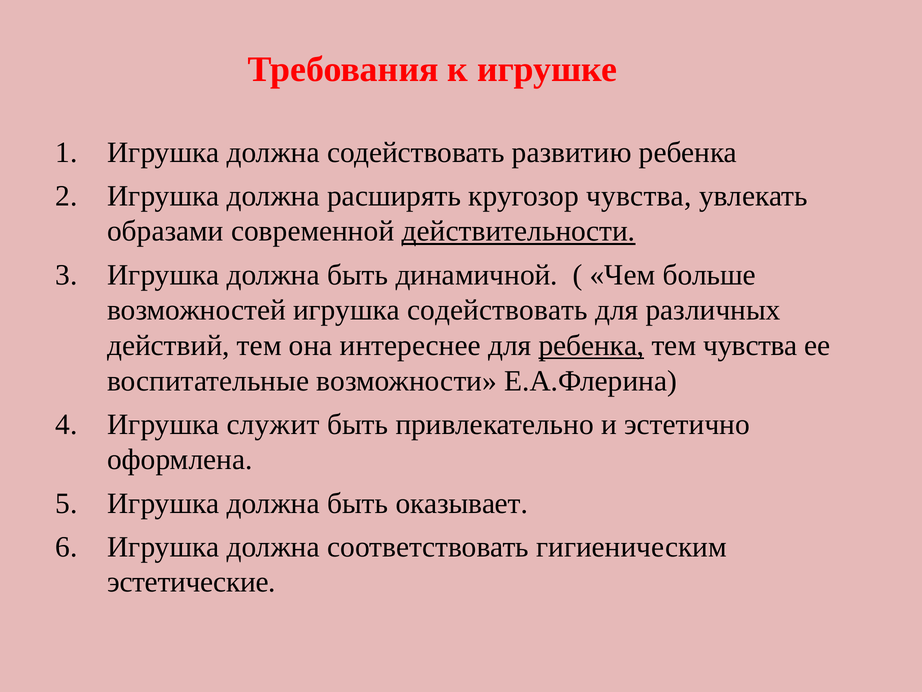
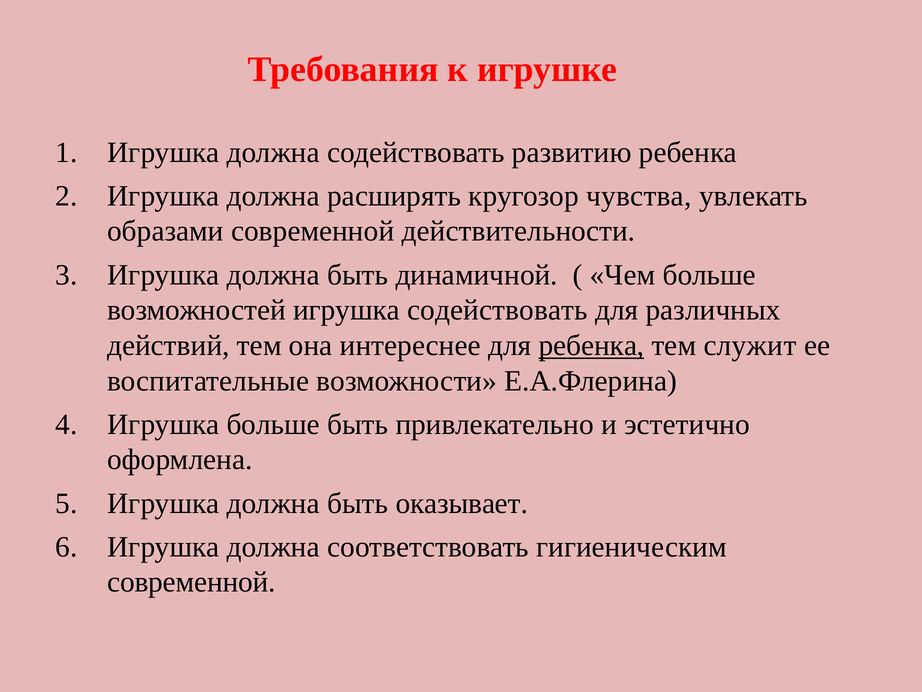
действительности underline: present -> none (519, 231)
тем чувства: чувства -> служит (750, 345)
Игрушка служит: служит -> больше (273, 424)
эстетические: эстетические -> современной (191, 582)
